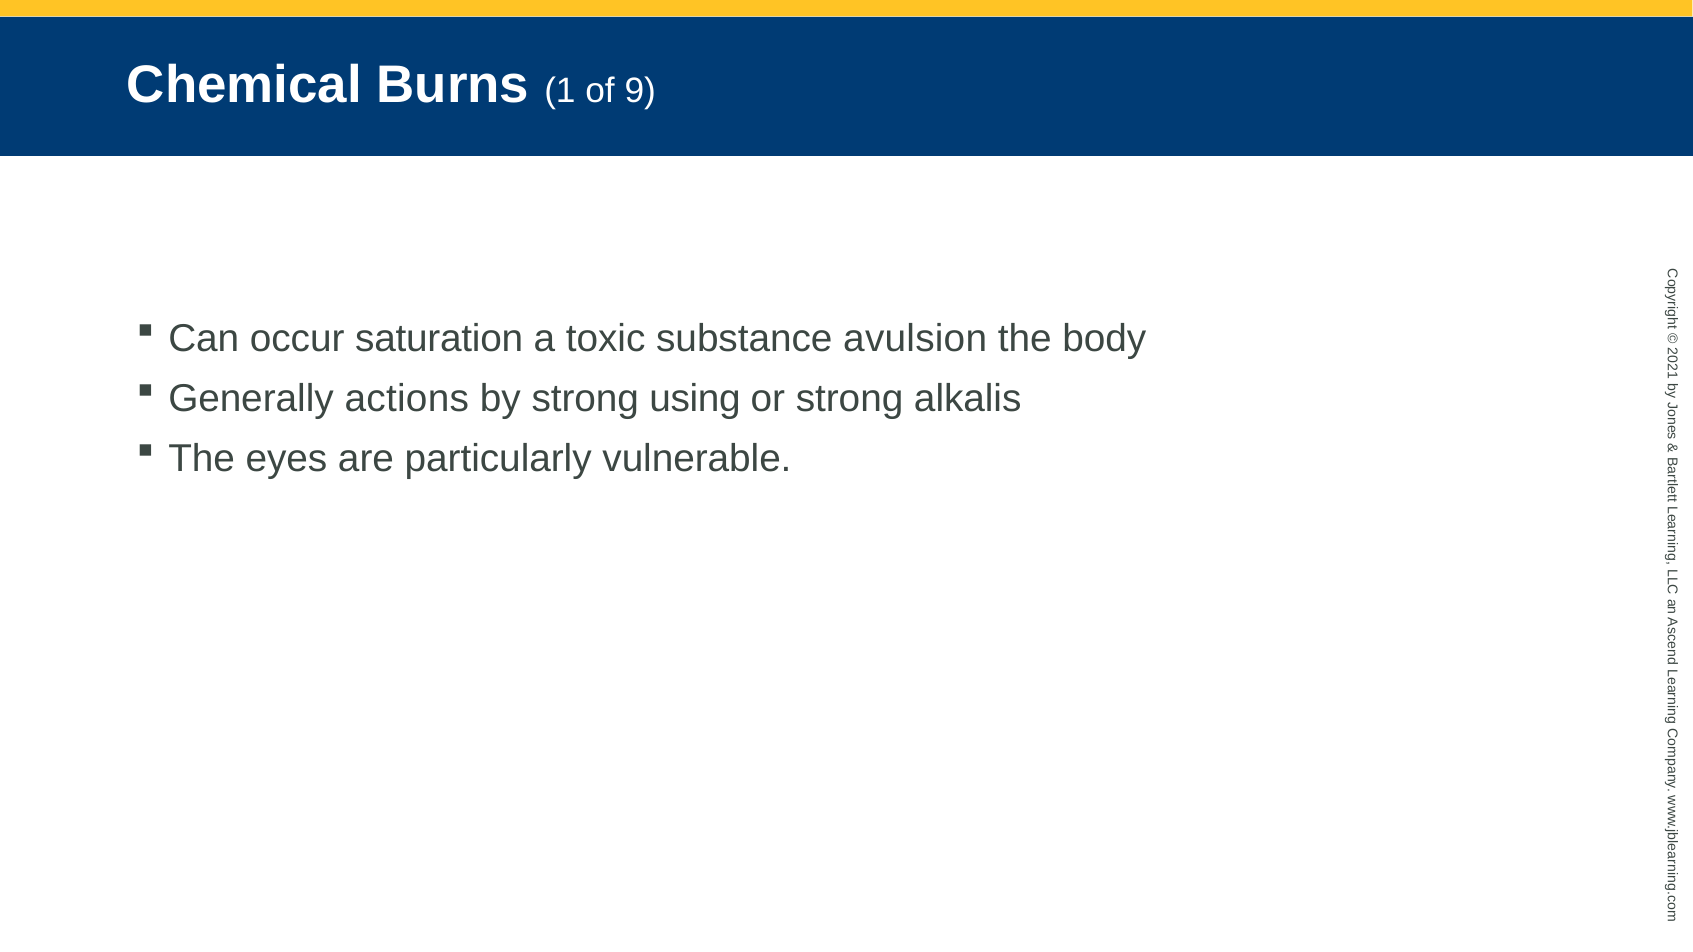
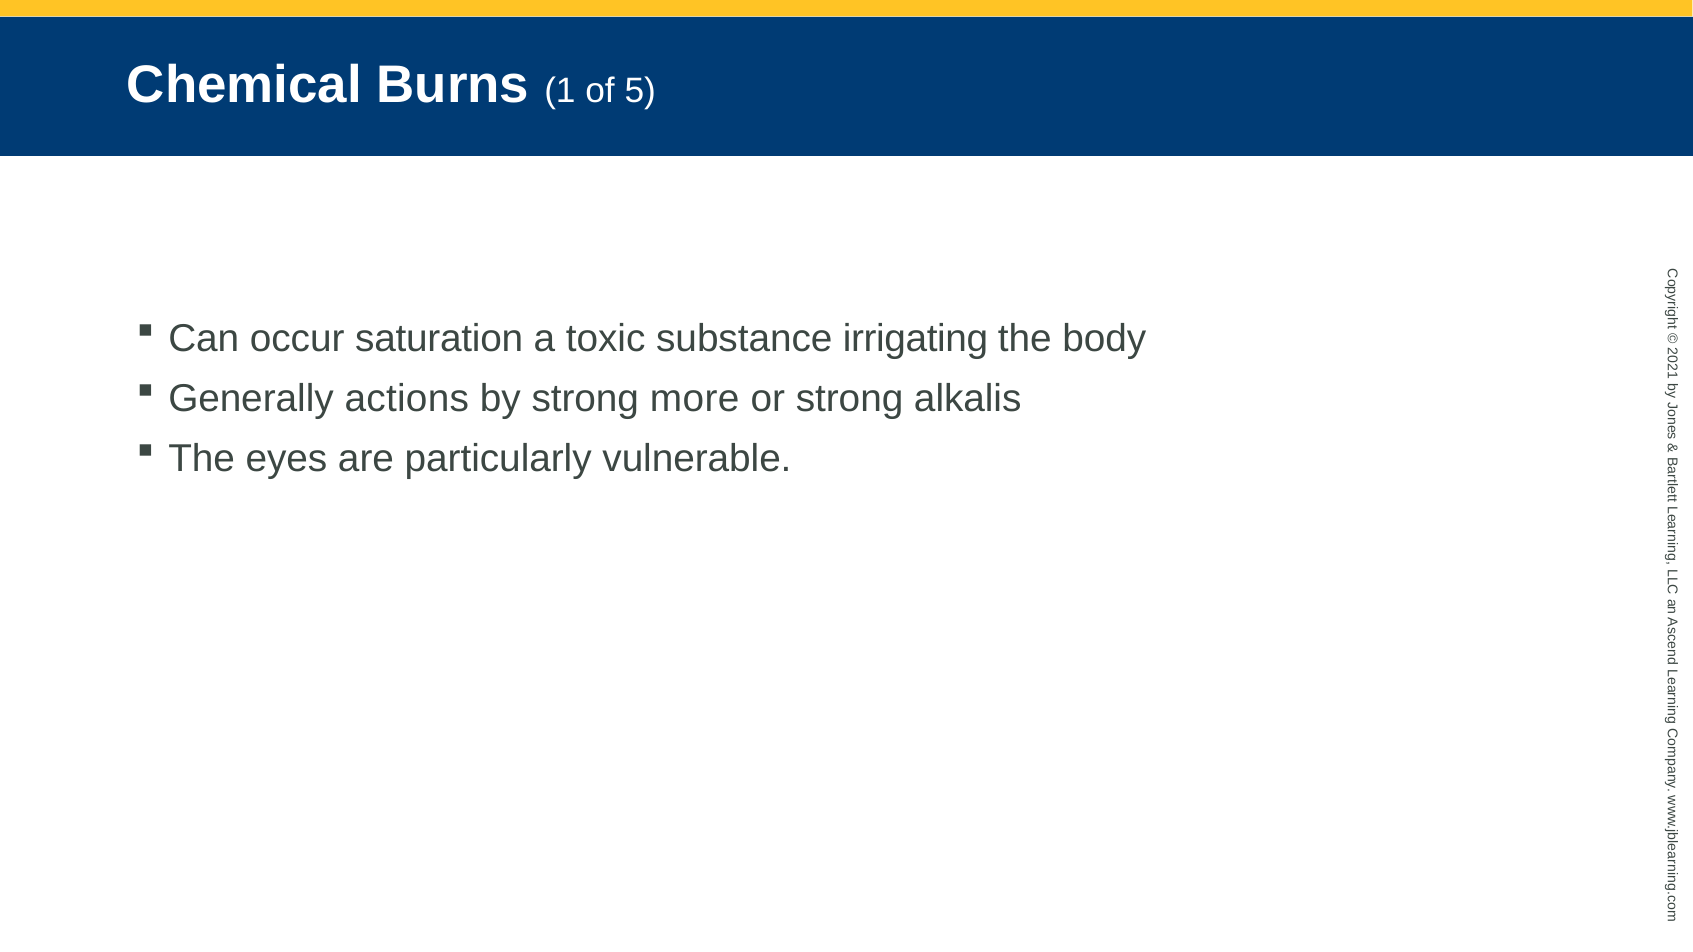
9: 9 -> 5 (640, 91)
avulsion: avulsion -> irrigating (915, 338)
using: using -> more (695, 398)
